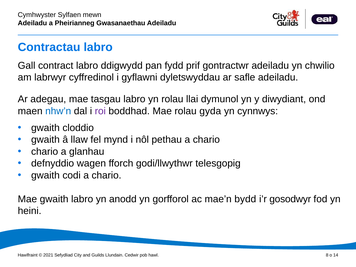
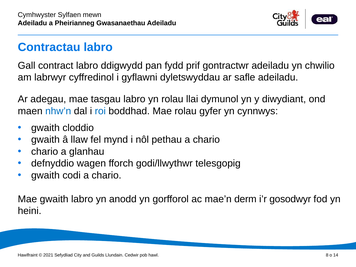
roi colour: purple -> blue (100, 111)
gyda: gyda -> gyfer (210, 111)
bydd: bydd -> derm (245, 199)
